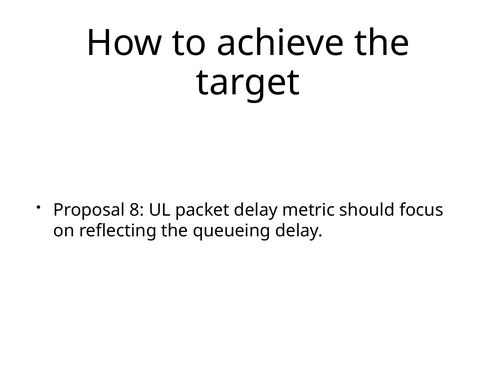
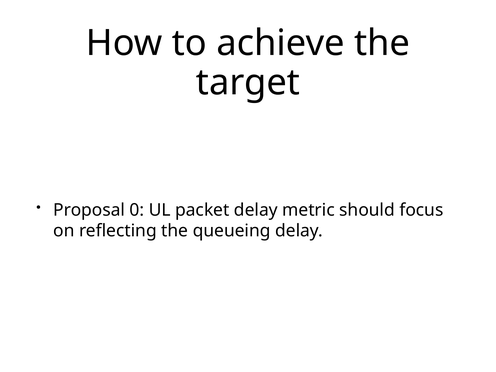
8: 8 -> 0 (137, 210)
